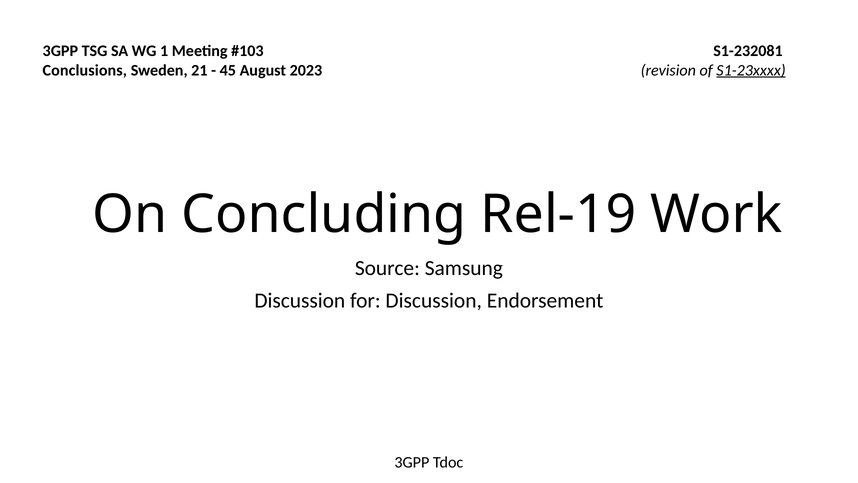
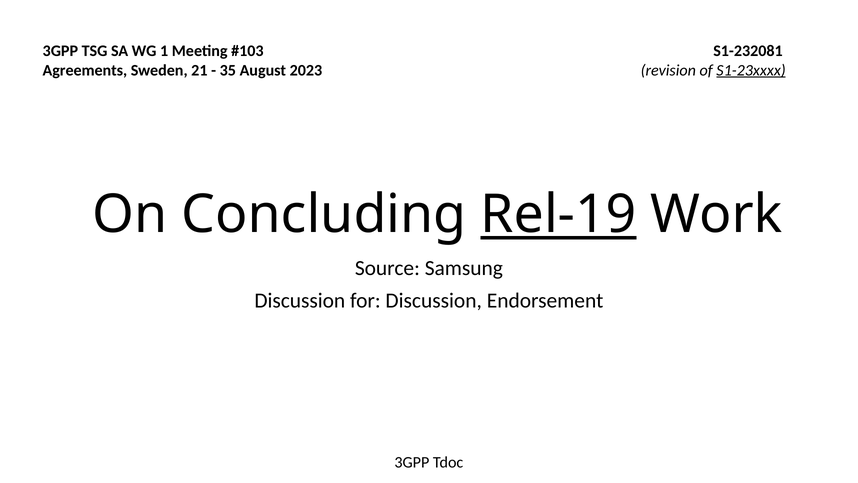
Conclusions: Conclusions -> Agreements (85, 70)
45: 45 -> 35 (228, 70)
Rel-19 underline: none -> present (558, 214)
